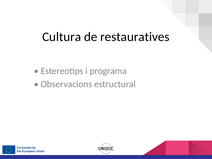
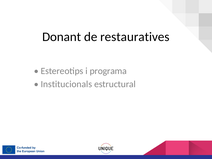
Cultura: Cultura -> Donant (62, 37)
Observacions: Observacions -> Institucionals (66, 84)
